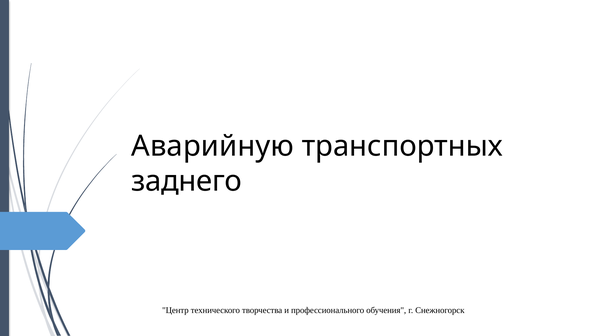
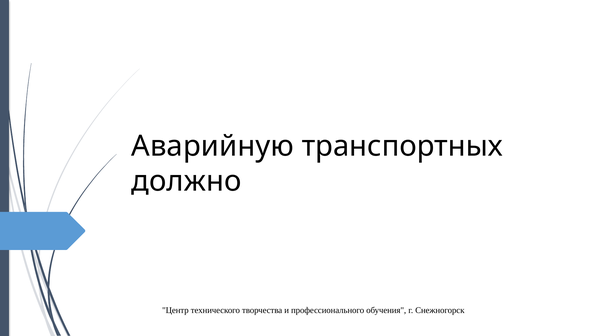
заднего: заднего -> должно (186, 181)
